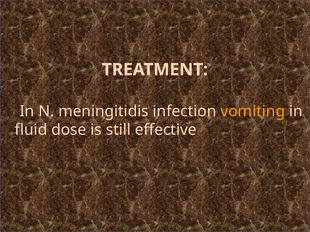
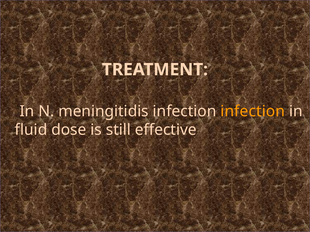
infection vomiting: vomiting -> infection (253, 112)
